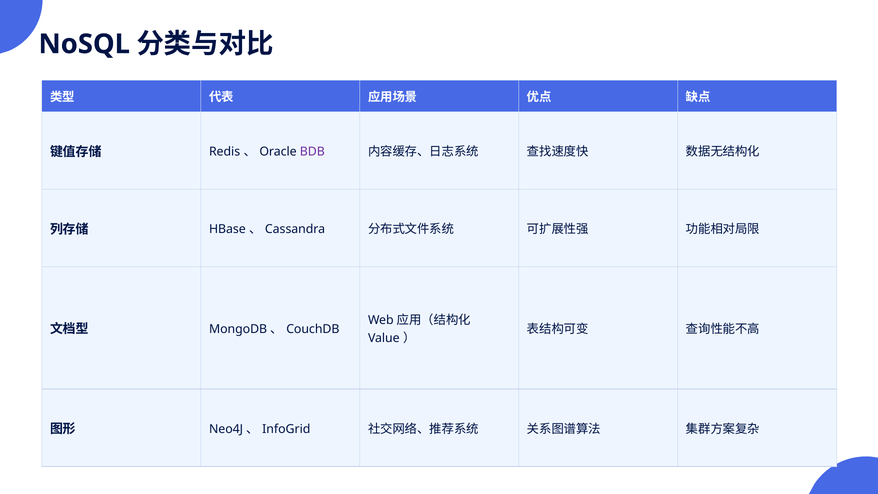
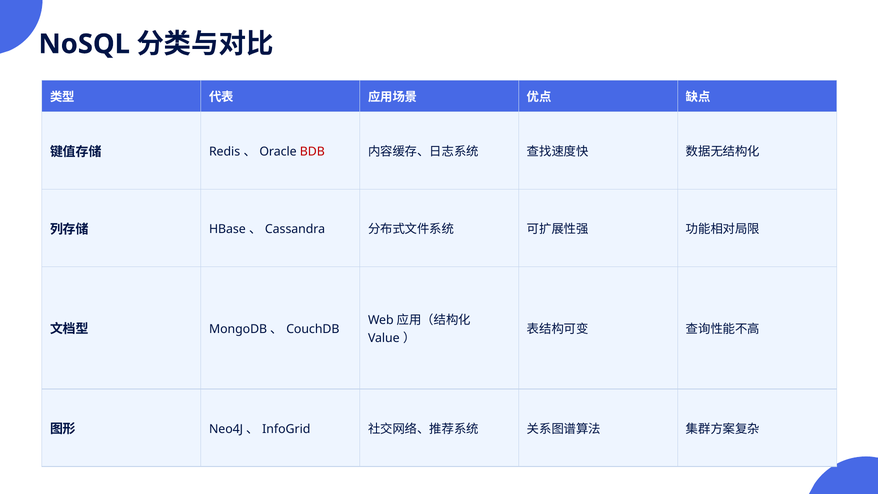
BDB colour: purple -> red (312, 152)
